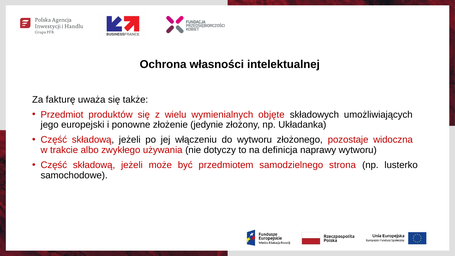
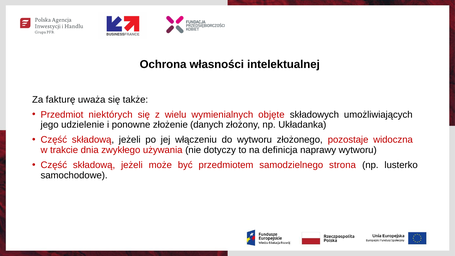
produktów: produktów -> niektórych (111, 115)
europejski: europejski -> udzielenie (83, 125)
jedynie: jedynie -> danych (207, 125)
albo: albo -> dnia (90, 150)
